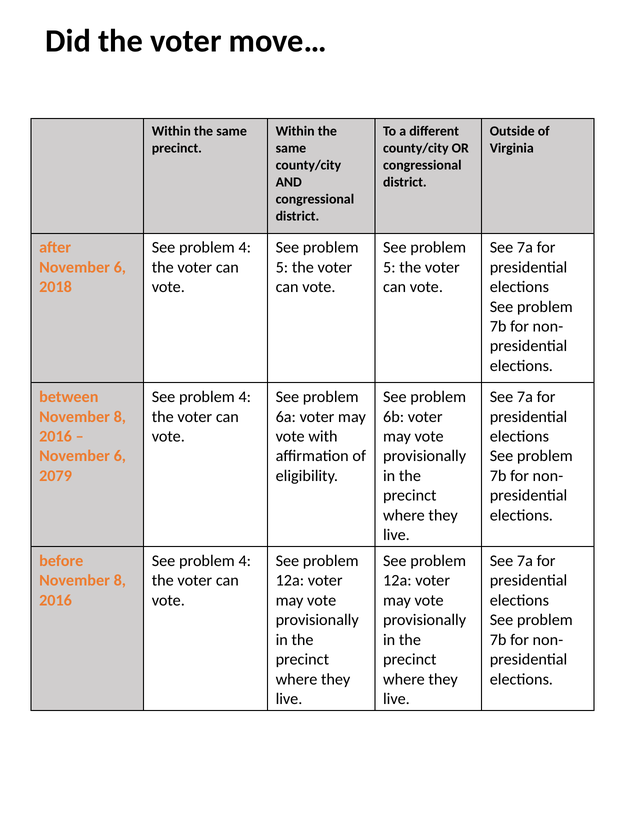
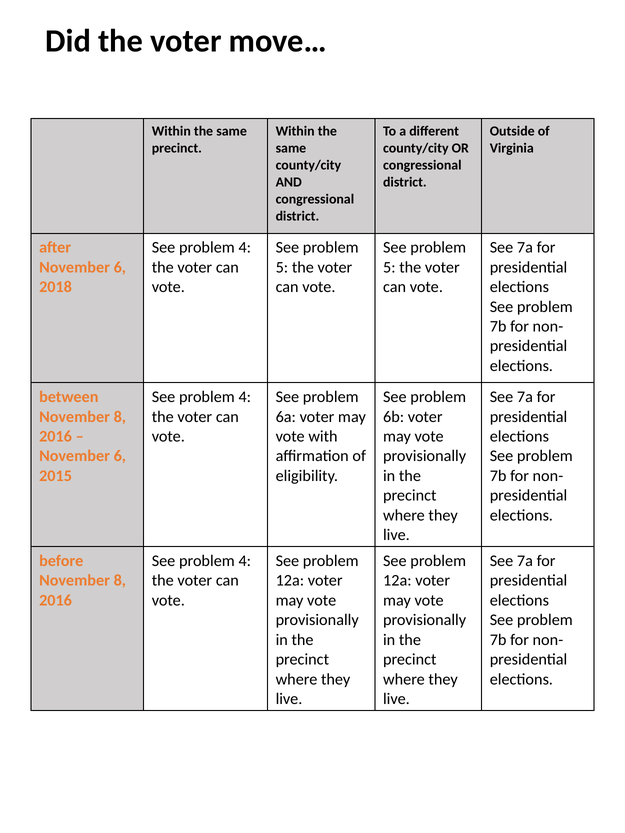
2079: 2079 -> 2015 (56, 476)
